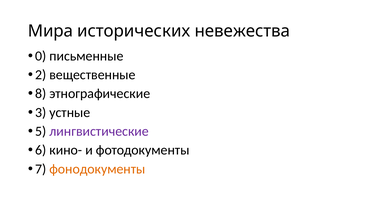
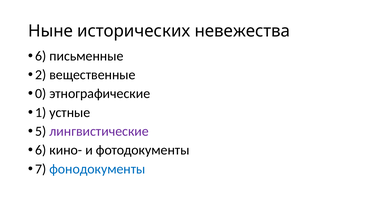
Мира: Мира -> Ныне (50, 31)
0: 0 -> 6 (41, 56)
8: 8 -> 0 (41, 93)
3: 3 -> 1 (41, 112)
фонодокументы colour: orange -> blue (97, 169)
